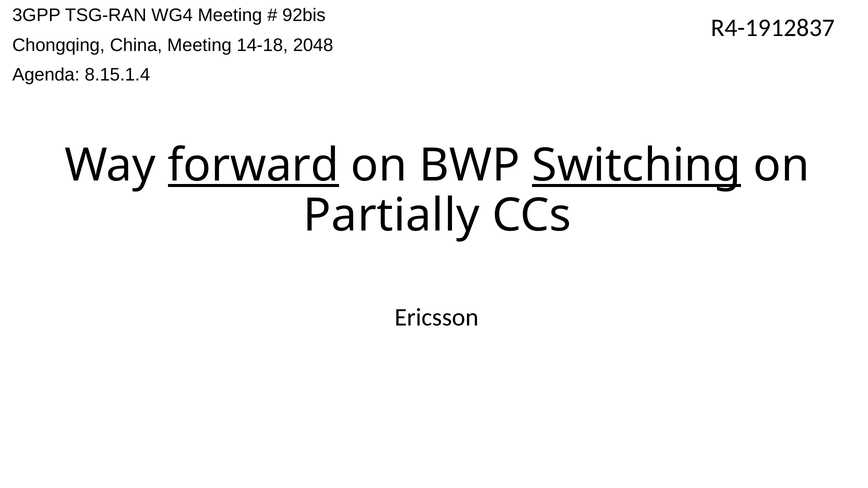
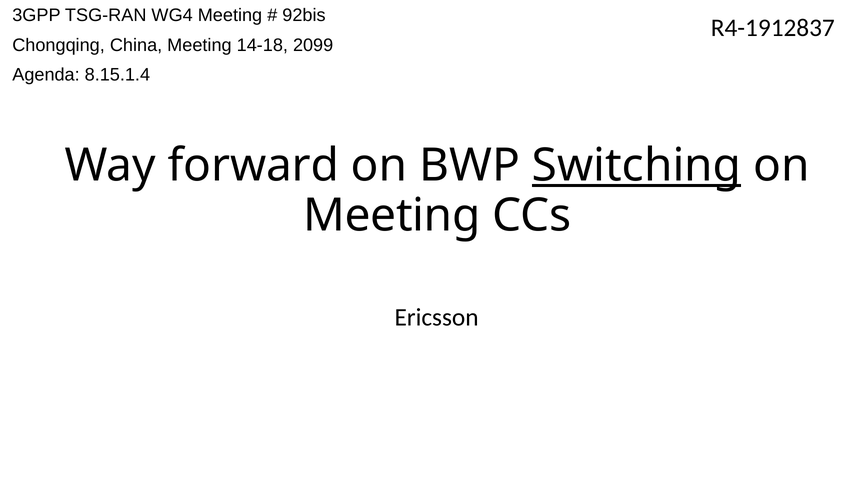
2048: 2048 -> 2099 (313, 45)
forward underline: present -> none (253, 166)
Partially: Partially -> Meeting (392, 216)
